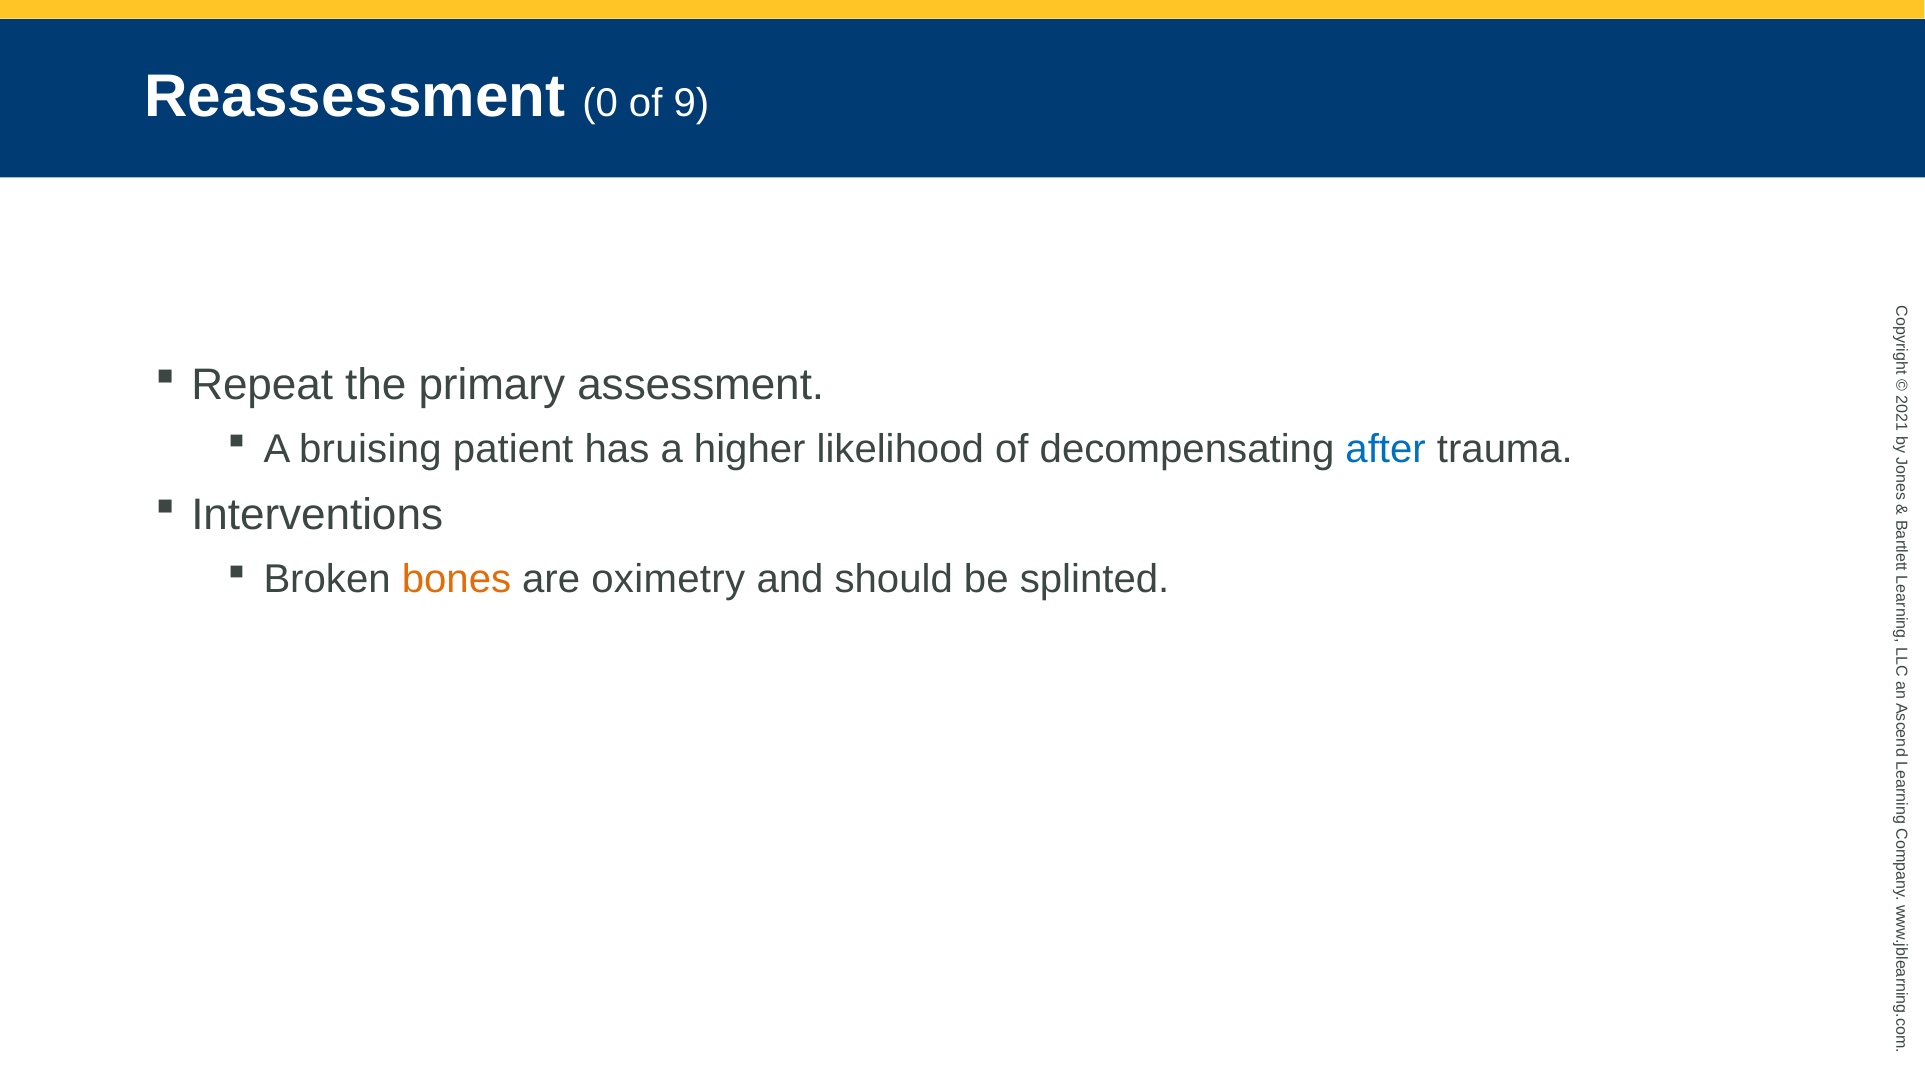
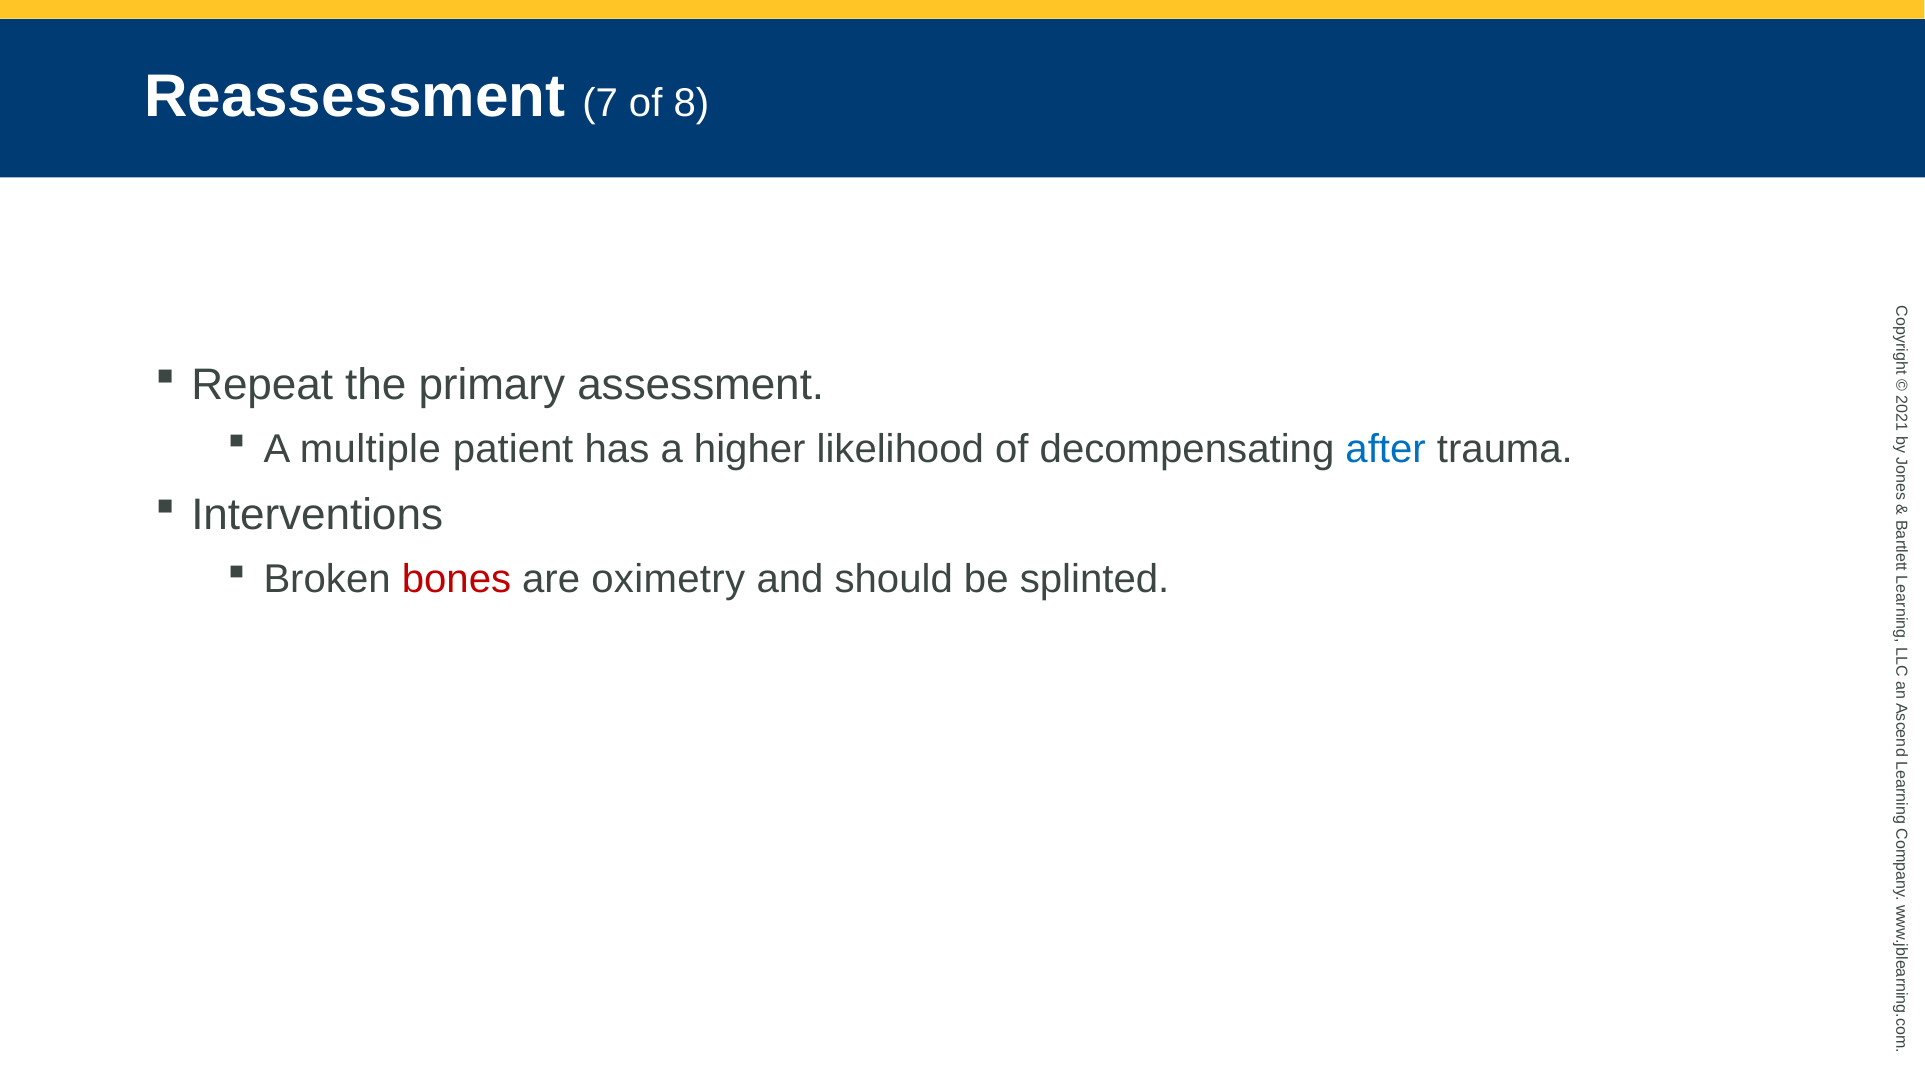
Reassessment 0: 0 -> 7 (600, 103)
9: 9 -> 8 (691, 103)
bruising: bruising -> multiple (370, 449)
bones colour: orange -> red (456, 580)
